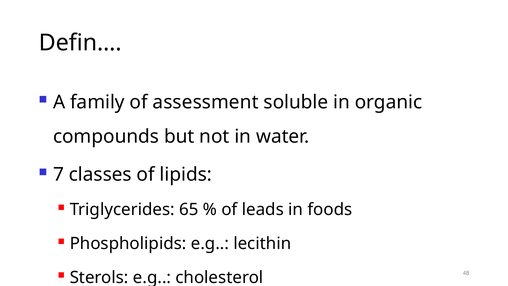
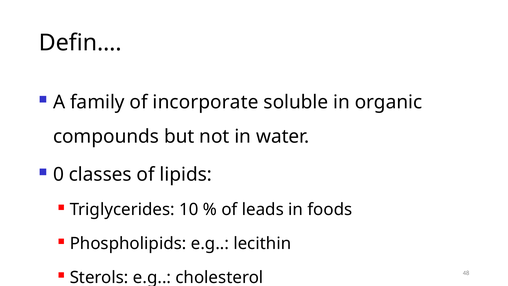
assessment: assessment -> incorporate (206, 102)
7: 7 -> 0 (58, 175)
65: 65 -> 10 (189, 210)
